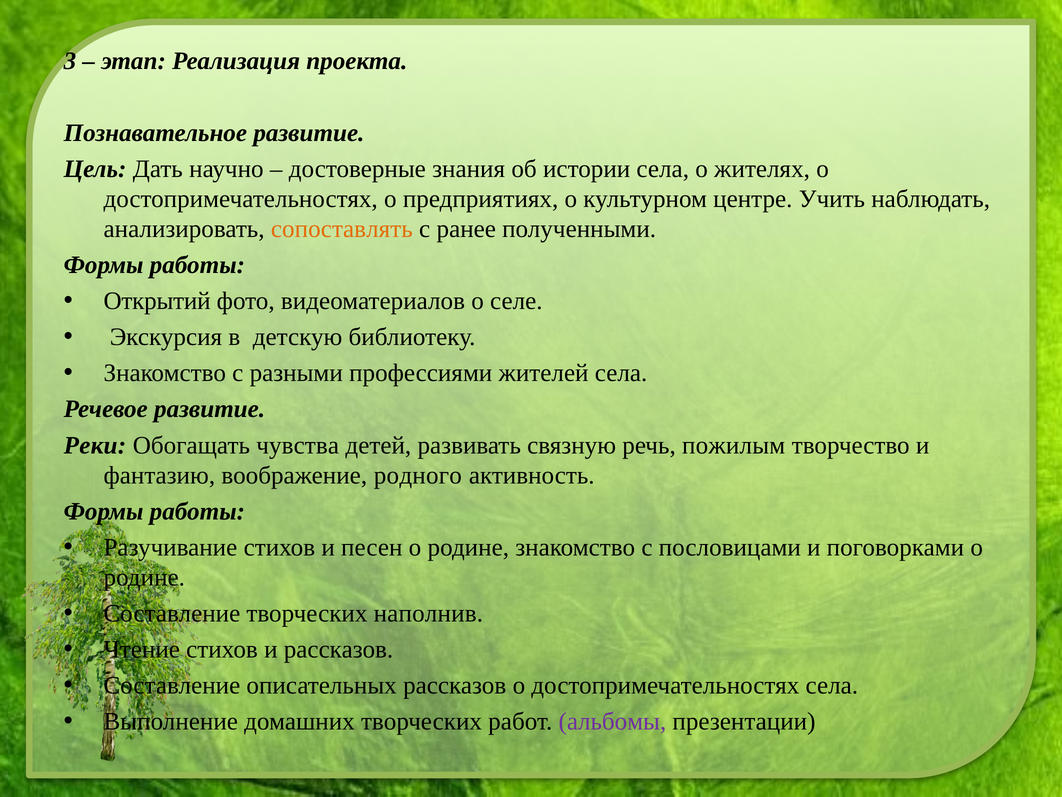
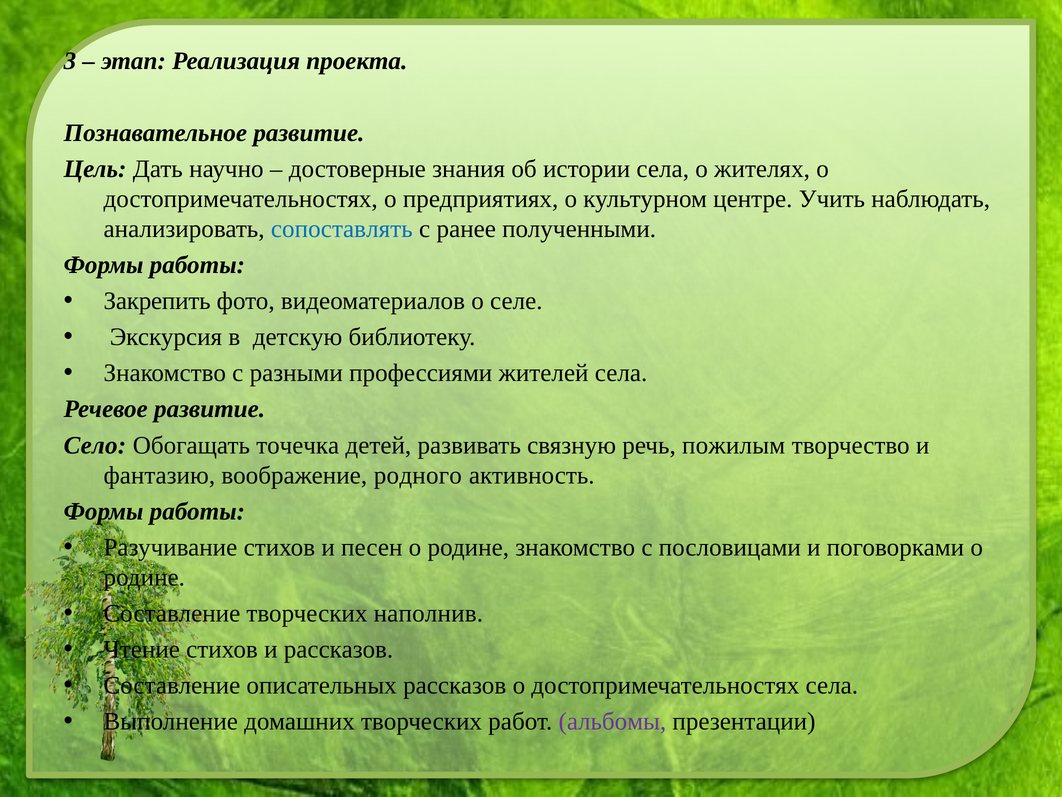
сопоставлять colour: orange -> blue (342, 229)
Открытий: Открытий -> Закрепить (157, 301)
Реки: Реки -> Село (95, 445)
чувства: чувства -> точечка (298, 445)
